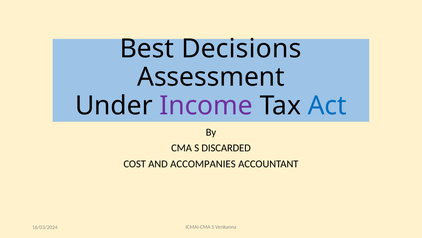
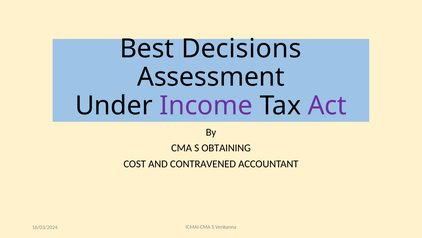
Act colour: blue -> purple (327, 105)
DISCARDED: DISCARDED -> OBTAINING (226, 148)
ACCOMPANIES: ACCOMPANIES -> CONTRAVENED (203, 163)
